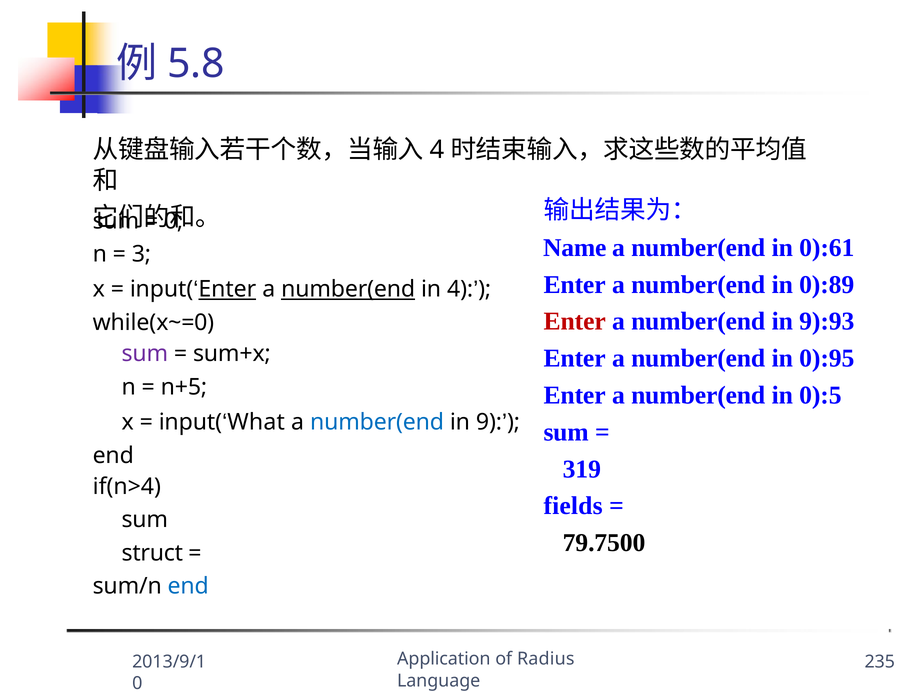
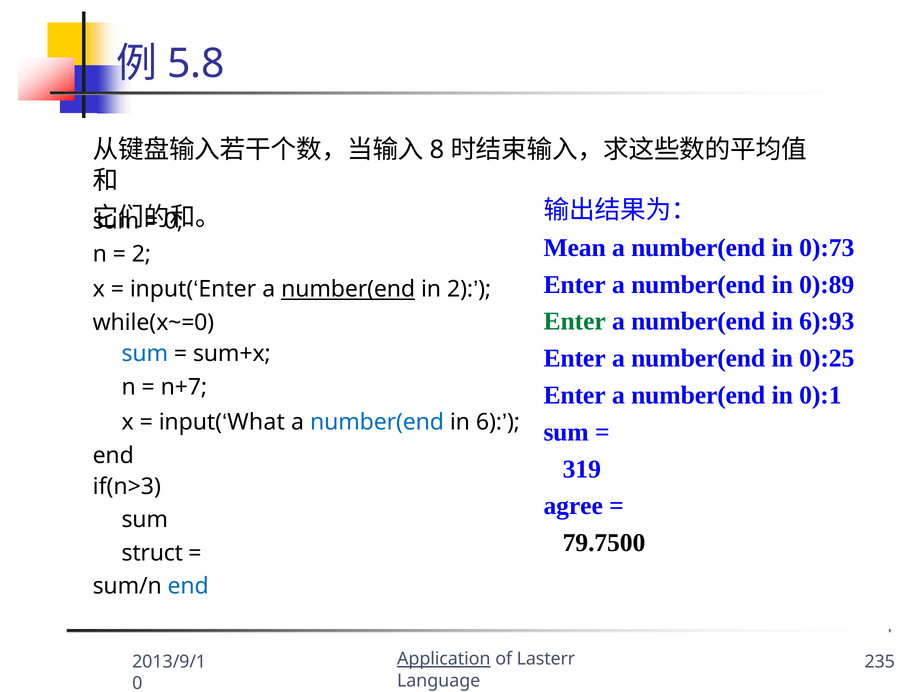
4: 4 -> 8 (437, 150)
Name: Name -> Mean (575, 248)
0):61: 0):61 -> 0):73 (827, 248)
3: 3 -> 2 (141, 254)
Enter underline: present -> none (227, 289)
in 4: 4 -> 2 (460, 289)
Enter colour: red -> green (575, 322)
9):93: 9):93 -> 6):93 (827, 322)
0):95: 0):95 -> 0):25 (827, 358)
sum colour: purple -> blue (145, 354)
n+5: n+5 -> n+7 (184, 387)
0):5: 0):5 -> 0):1 (820, 395)
9: 9 -> 6 (489, 422)
if(n>4: if(n>4 -> if(n>3 (127, 487)
fields: fields -> agree (573, 506)
Application underline: none -> present (444, 659)
Radius: Radius -> Lasterr (546, 659)
